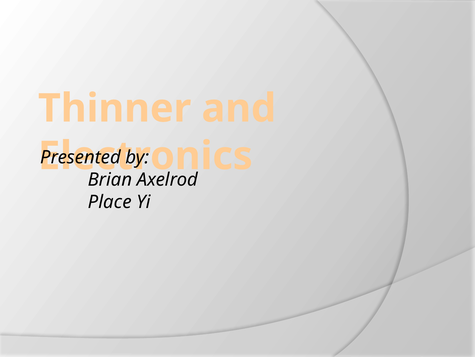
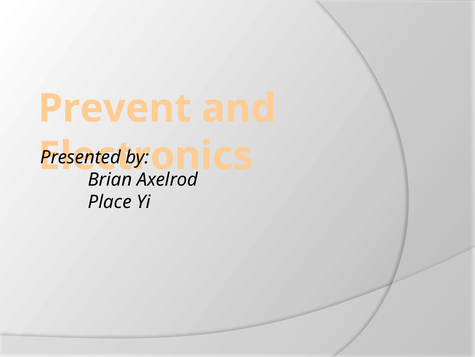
Thinner: Thinner -> Prevent (115, 108)
